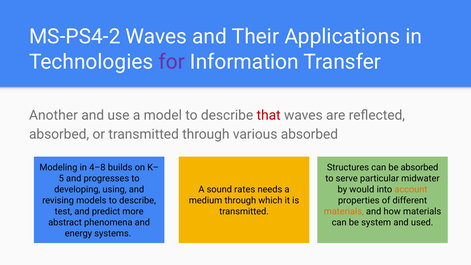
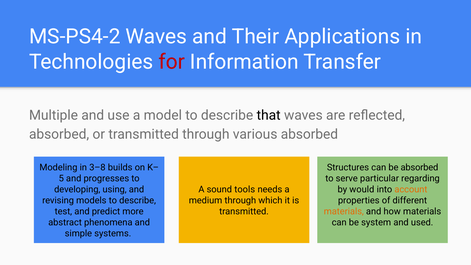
for colour: purple -> red (172, 62)
Another: Another -> Multiple (53, 115)
that colour: red -> black (269, 115)
4–8: 4–8 -> 3–8 (97, 167)
midwater: midwater -> regarding (420, 178)
rates: rates -> tools (245, 189)
energy: energy -> simple (78, 233)
